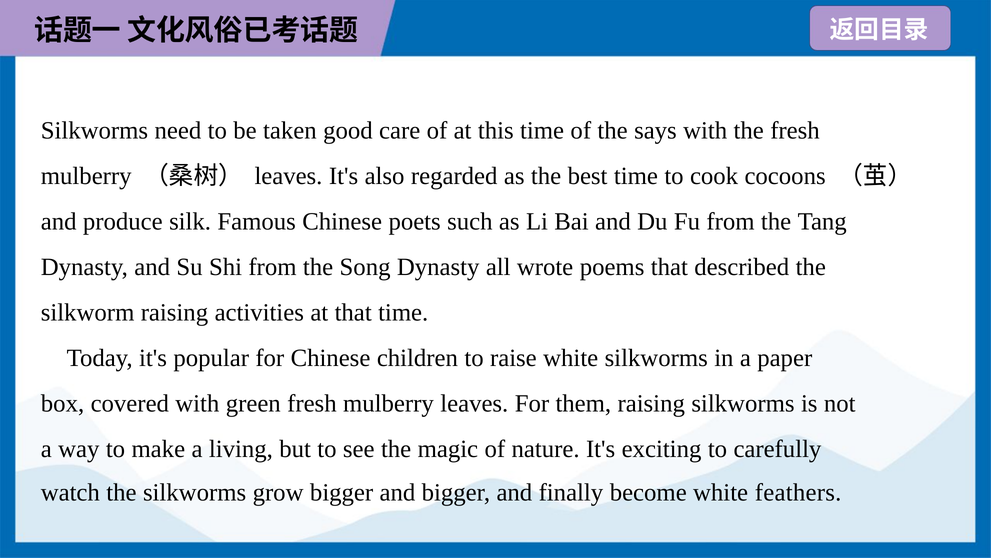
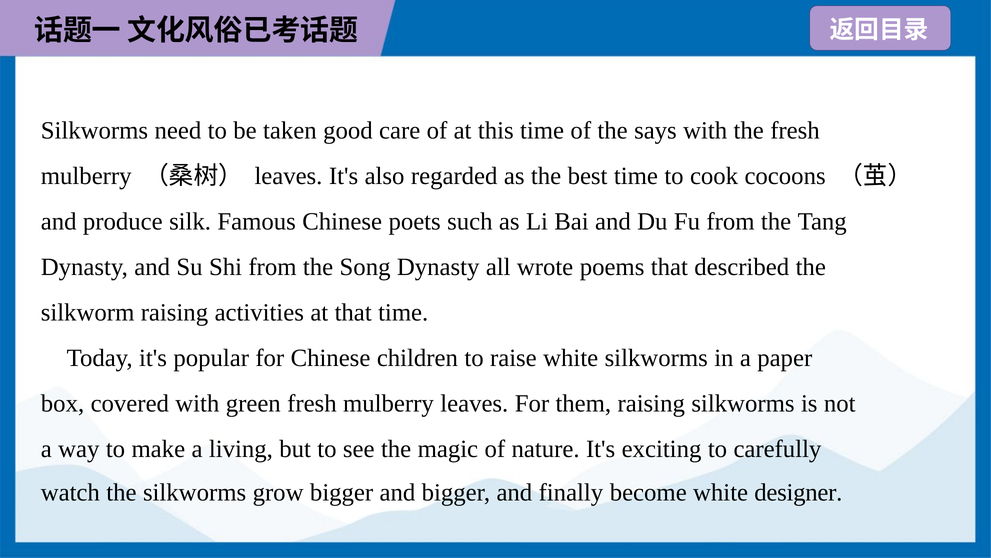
feathers: feathers -> designer (798, 492)
